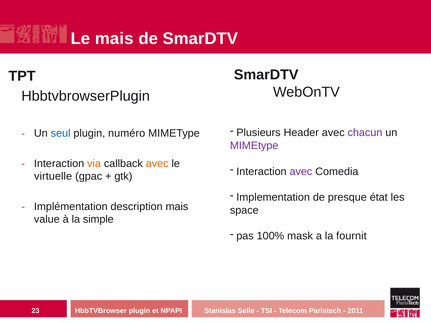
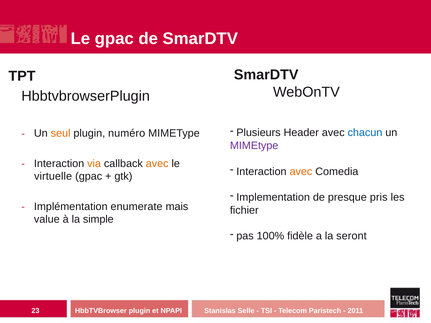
Le mais: mais -> gpac (114, 39)
chacun colour: purple -> blue (365, 133)
seul colour: blue -> orange (61, 133)
avec colour: purple -> orange (301, 172)
état: état -> pris (379, 198)
description: description -> enumerate (137, 207)
space: space -> fichier (244, 210)
mask: mask -> fidèle (300, 236)
fournit: fournit -> seront (351, 236)
